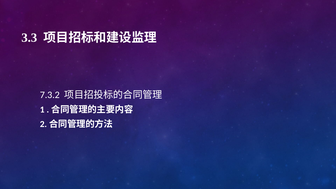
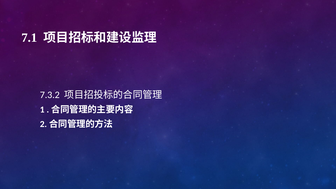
3.3: 3.3 -> 7.1 (29, 38)
